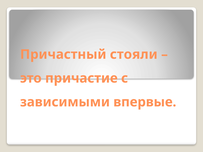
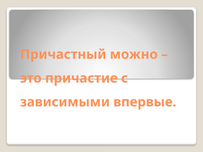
стояли: стояли -> можно (134, 54)
